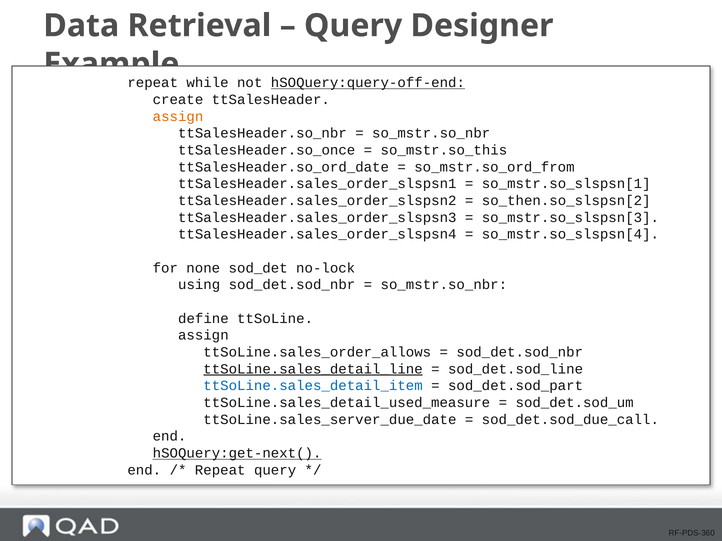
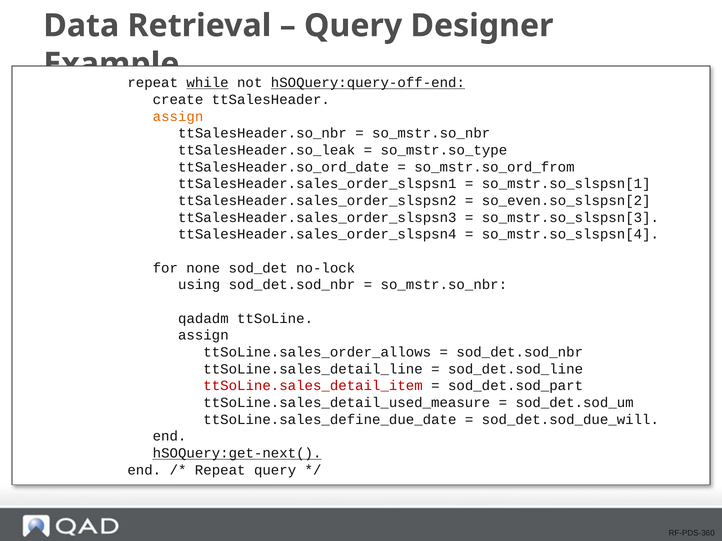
while underline: none -> present (208, 83)
ttSalesHeader.so_once: ttSalesHeader.so_once -> ttSalesHeader.so_leak (267, 150)
so_mstr.so_this: so_mstr.so_this -> so_mstr.so_type (444, 150)
so_then.so_slspsn[2: so_then.so_slspsn[2 -> so_even.so_slspsn[2 (566, 201)
define: define -> qadadm (203, 319)
ttSoLine.sales_detail_line underline: present -> none (313, 369)
ttSoLine.sales_detail_item colour: blue -> red (313, 386)
ttSoLine.sales_server_due_date: ttSoLine.sales_server_due_date -> ttSoLine.sales_define_due_date (330, 420)
sod_det.sod_due_call: sod_det.sod_due_call -> sod_det.sod_due_will (570, 420)
